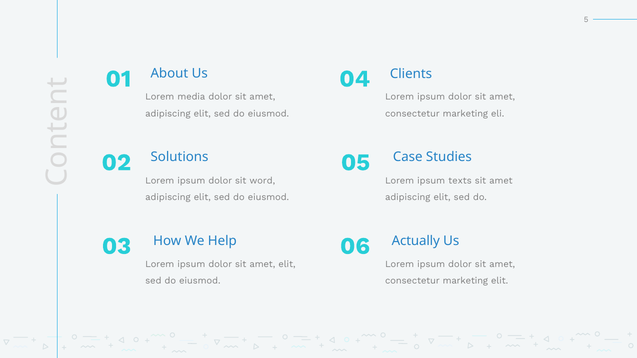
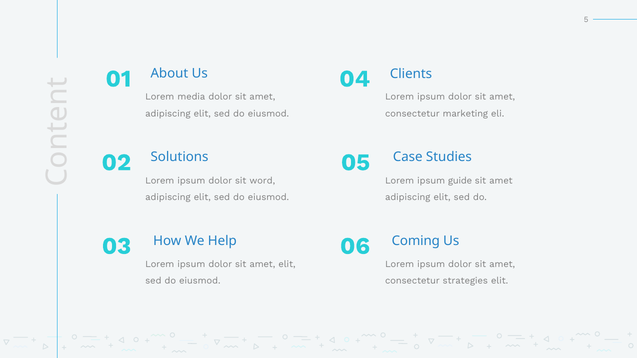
texts: texts -> guide (460, 181)
Actually: Actually -> Coming (416, 241)
marketing: marketing -> strategies (465, 281)
